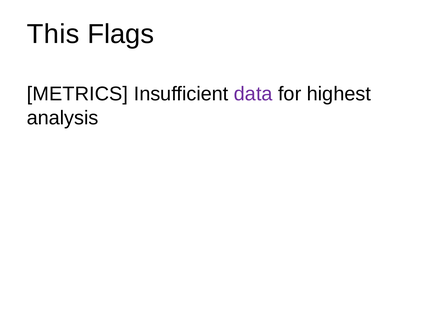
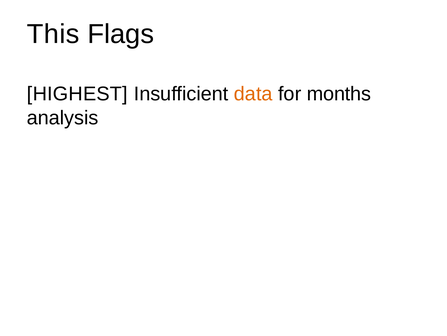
METRICS: METRICS -> HIGHEST (77, 94)
data colour: purple -> orange (253, 94)
highest: highest -> months (339, 94)
